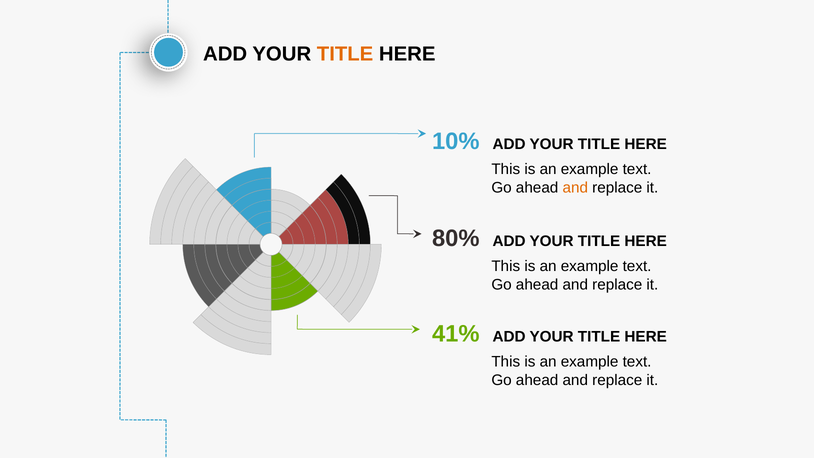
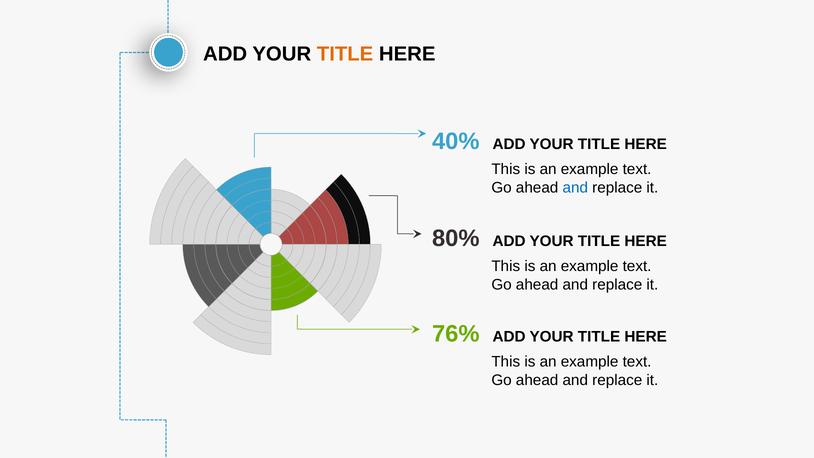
10%: 10% -> 40% (456, 141)
and colour: orange -> blue (575, 188)
41%: 41% -> 76% (456, 334)
